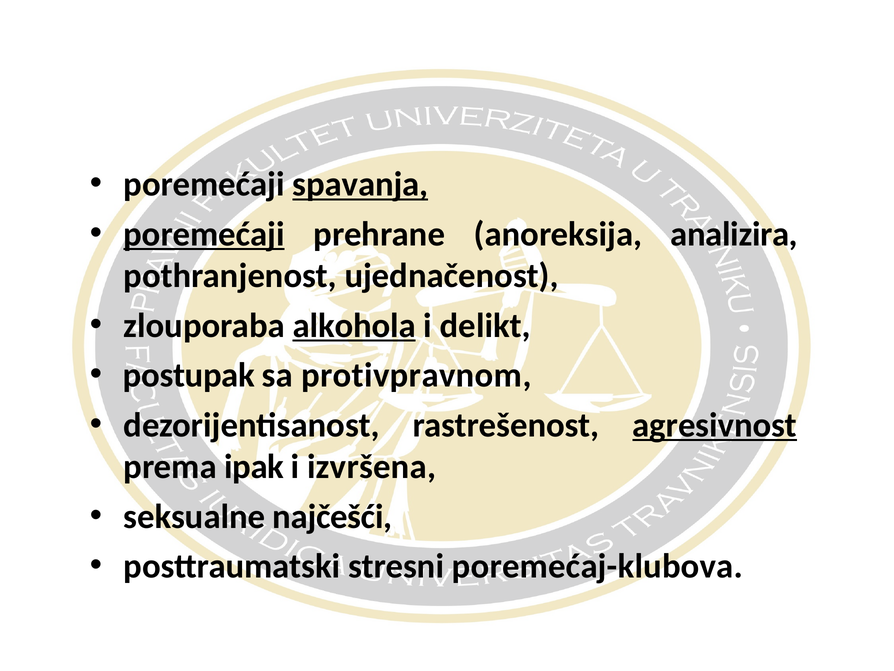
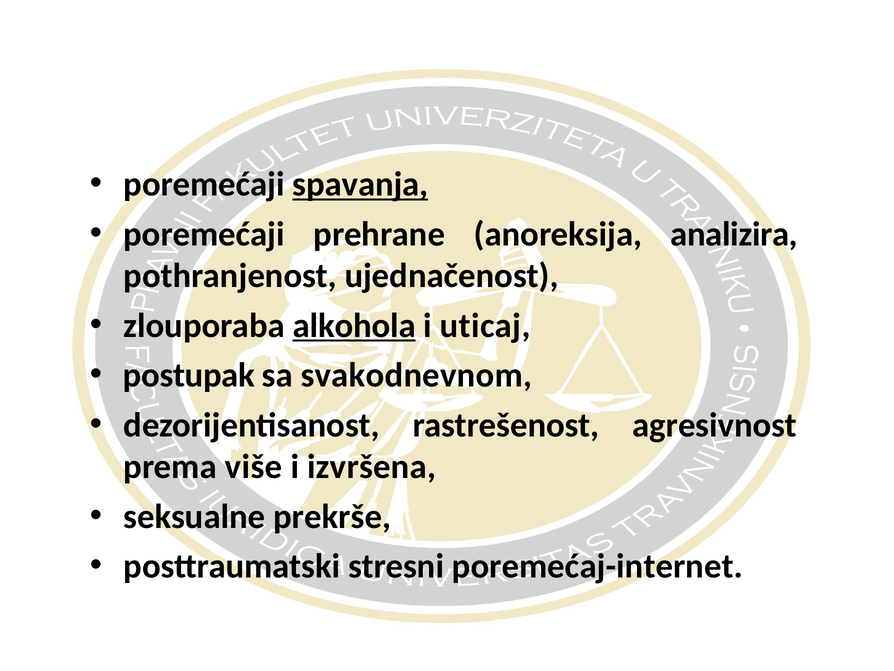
poremećaji underline: present -> none (204, 234)
delikt: delikt -> uticaj (485, 325)
protivpravnom: protivpravnom -> svakodnevnom (416, 375)
agresivnost underline: present -> none (715, 425)
ipak: ipak -> više (254, 466)
najčešći: najčešći -> prekrše (332, 516)
poremećaj-klubova: poremećaj-klubova -> poremećaj-internet (597, 566)
